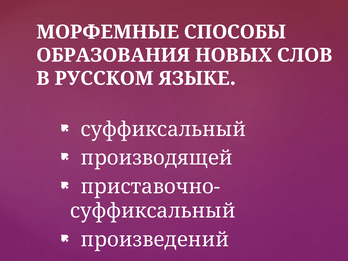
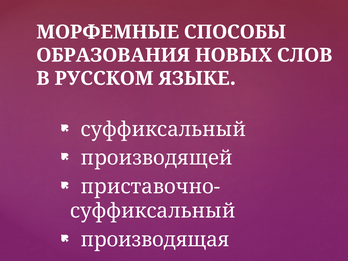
произведений: произведений -> производящая (155, 240)
